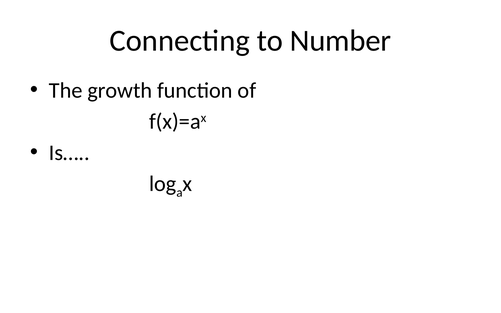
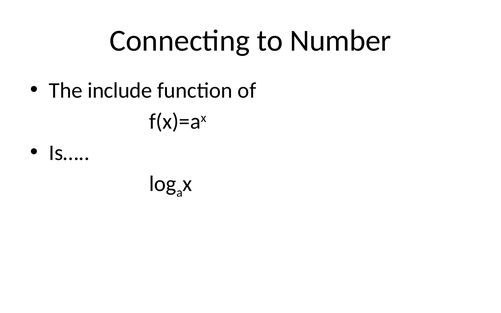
growth: growth -> include (120, 90)
